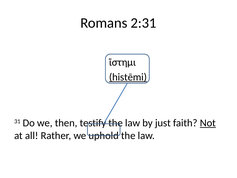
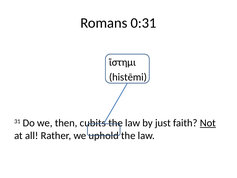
2:31: 2:31 -> 0:31 (144, 23)
histēmi underline: present -> none (128, 77)
testify: testify -> cubits (93, 123)
